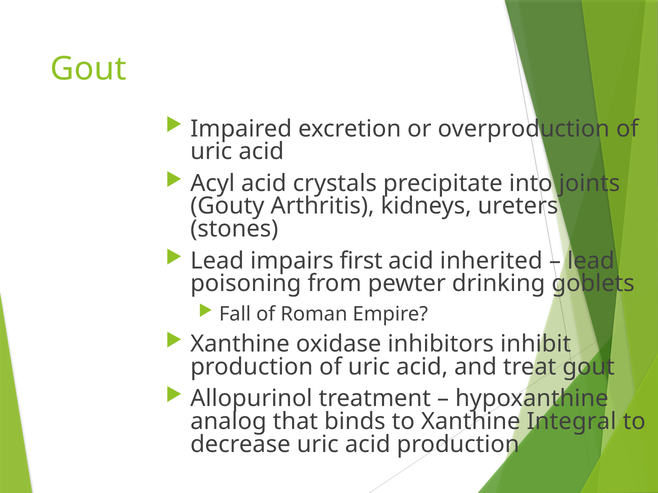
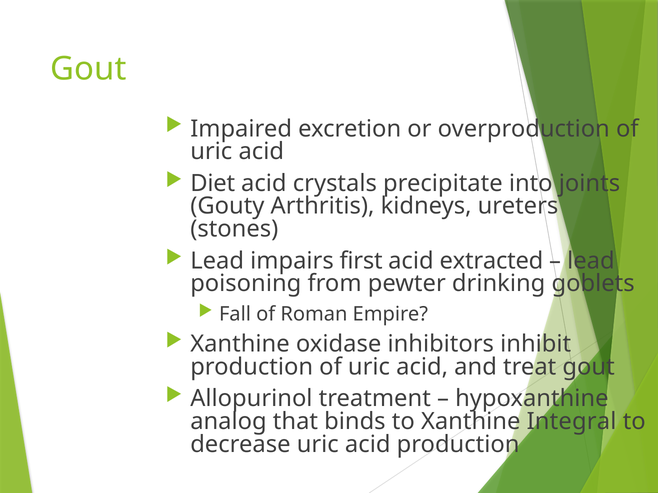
Acyl: Acyl -> Diet (213, 184)
inherited: inherited -> extracted (491, 261)
